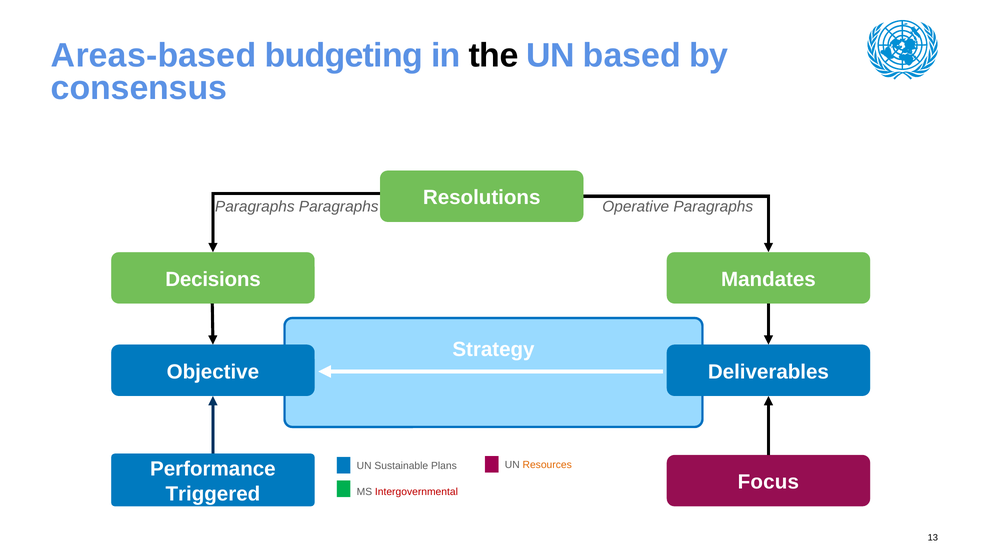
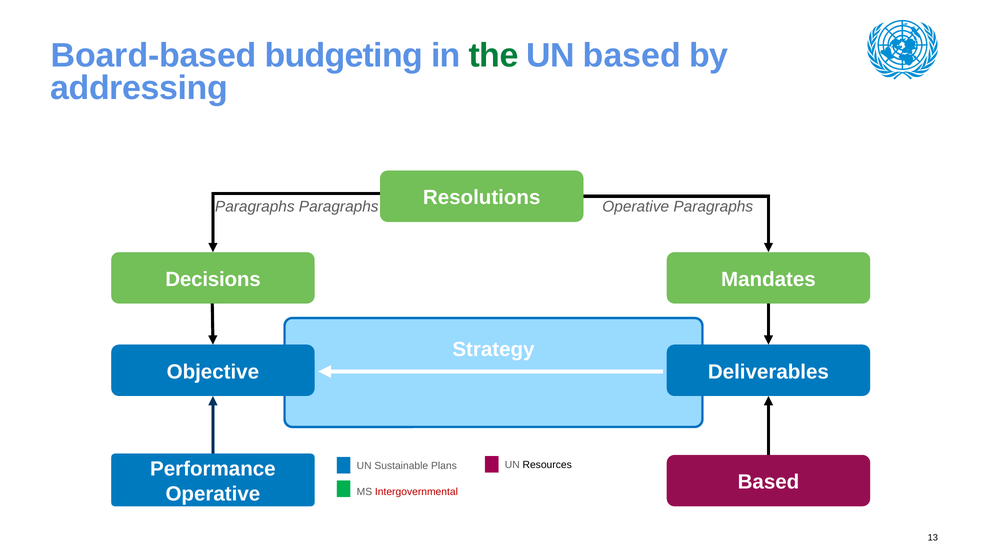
Areas-based: Areas-based -> Board-based (154, 55)
the colour: black -> green (494, 55)
consensus: consensus -> addressing (139, 88)
Resources colour: orange -> black (547, 465)
Focus: Focus -> Based (768, 482)
Triggered: Triggered -> Operative (213, 494)
